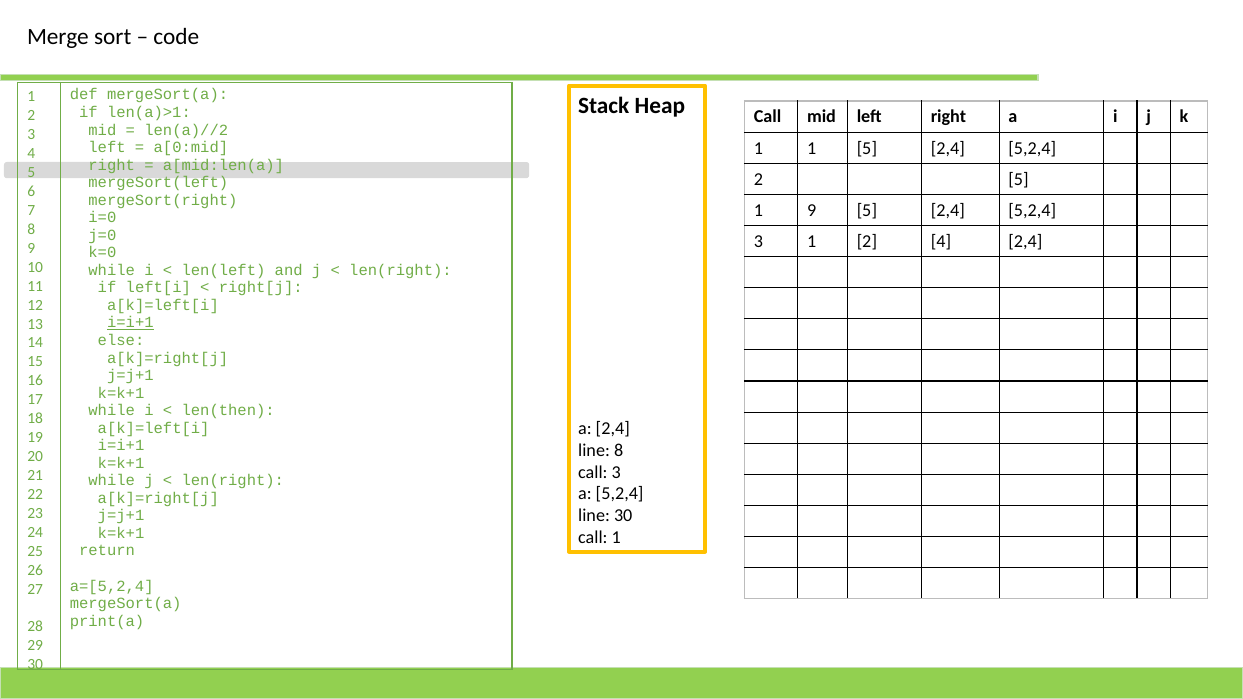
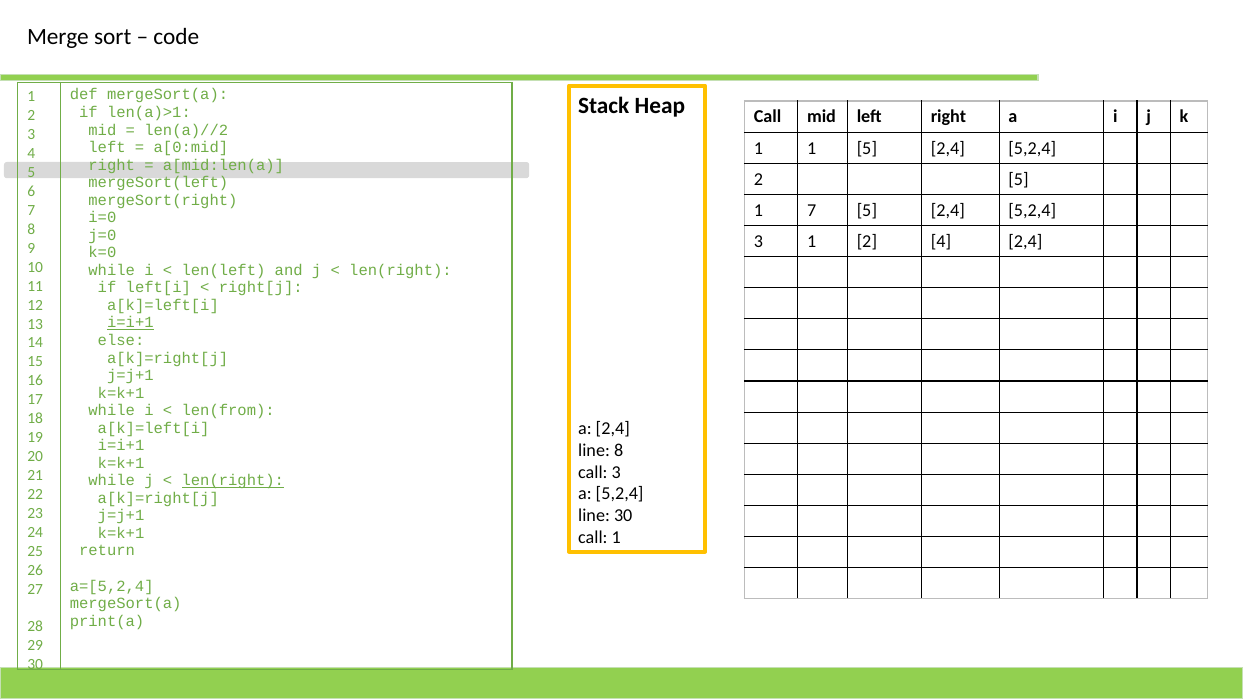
1 9: 9 -> 7 (812, 210)
len(then: len(then -> len(from (228, 411)
len(right underline: none -> present (233, 481)
